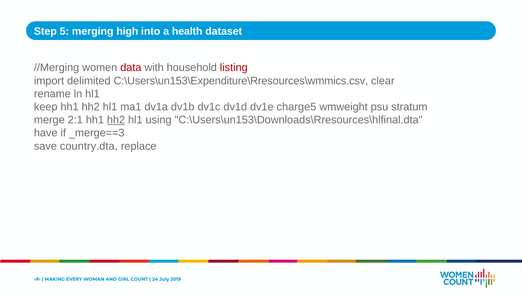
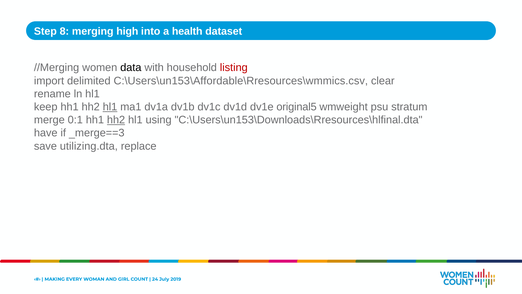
5: 5 -> 8 (64, 31)
data colour: red -> black (131, 68)
C:\Users\un153\Expenditure\Rresources\wmmics.csv: C:\Users\un153\Expenditure\Rresources\wmmics.csv -> C:\Users\un153\Affordable\Rresources\wmmics.csv (241, 81)
hl1 underline: none -> present (110, 107)
charge5: charge5 -> original5 (297, 107)
2:1: 2:1 -> 0:1 (75, 120)
country.dta: country.dta -> utilizing.dta (89, 146)
